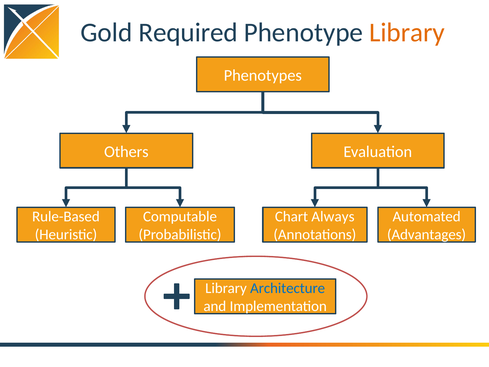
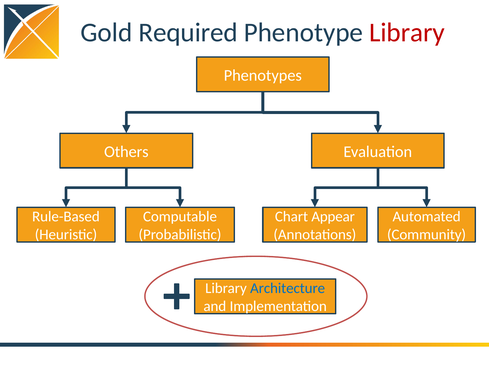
Library colour: orange -> red (407, 32)
Always: Always -> Appear (333, 217)
Advantages: Advantages -> Community (427, 234)
